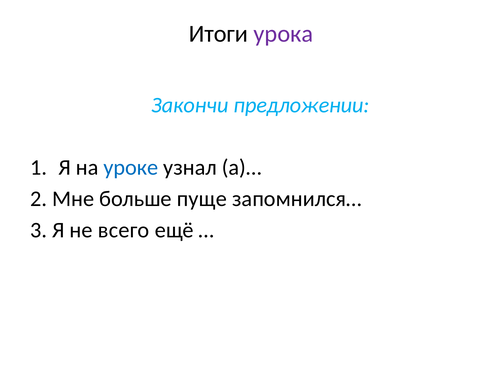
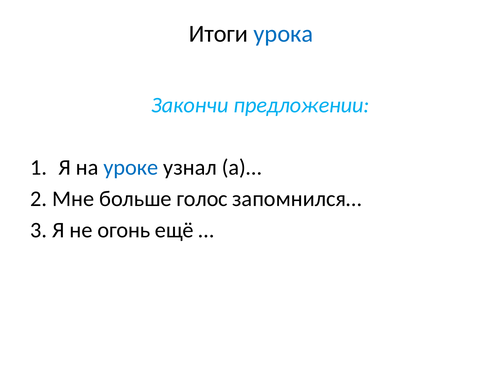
урока colour: purple -> blue (283, 34)
пуще: пуще -> голос (202, 199)
всего: всего -> огонь (124, 230)
